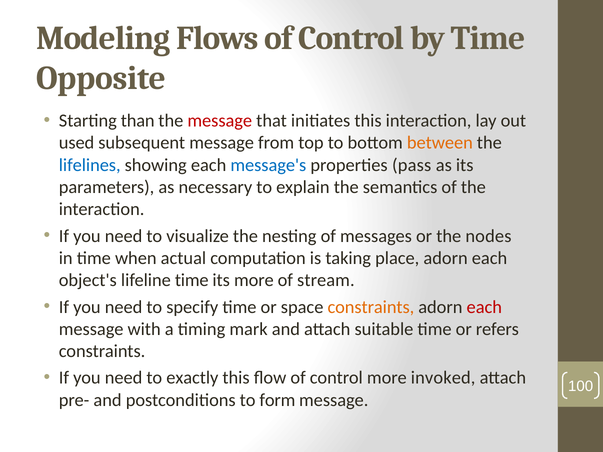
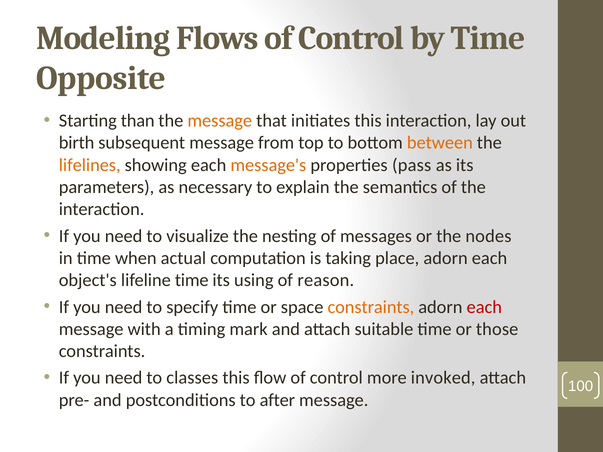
message colour: red -> orange (220, 121)
used: used -> birth (77, 143)
lifelines colour: blue -> orange (90, 165)
message's colour: blue -> orange (268, 165)
its more: more -> using (254, 280)
stream: stream -> reason (326, 280)
refers: refers -> those (497, 329)
exactly: exactly -> classes (192, 378)
form: form -> after (277, 400)
